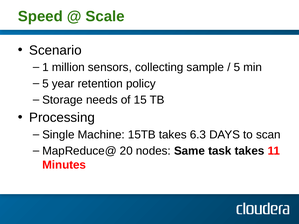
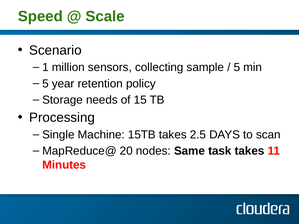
6.3: 6.3 -> 2.5 (198, 135)
